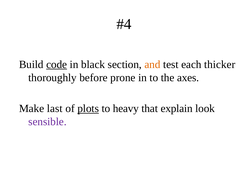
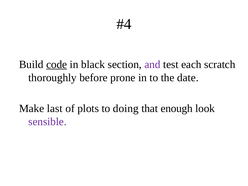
and colour: orange -> purple (152, 64)
thicker: thicker -> scratch (220, 64)
axes: axes -> date (188, 78)
plots underline: present -> none (88, 109)
heavy: heavy -> doing (126, 109)
explain: explain -> enough (177, 109)
